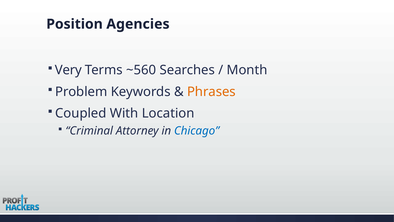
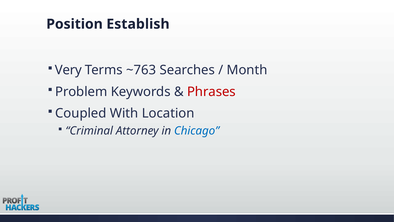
Agencies: Agencies -> Establish (138, 24)
~560: ~560 -> ~763 (141, 70)
Phrases colour: orange -> red (211, 92)
